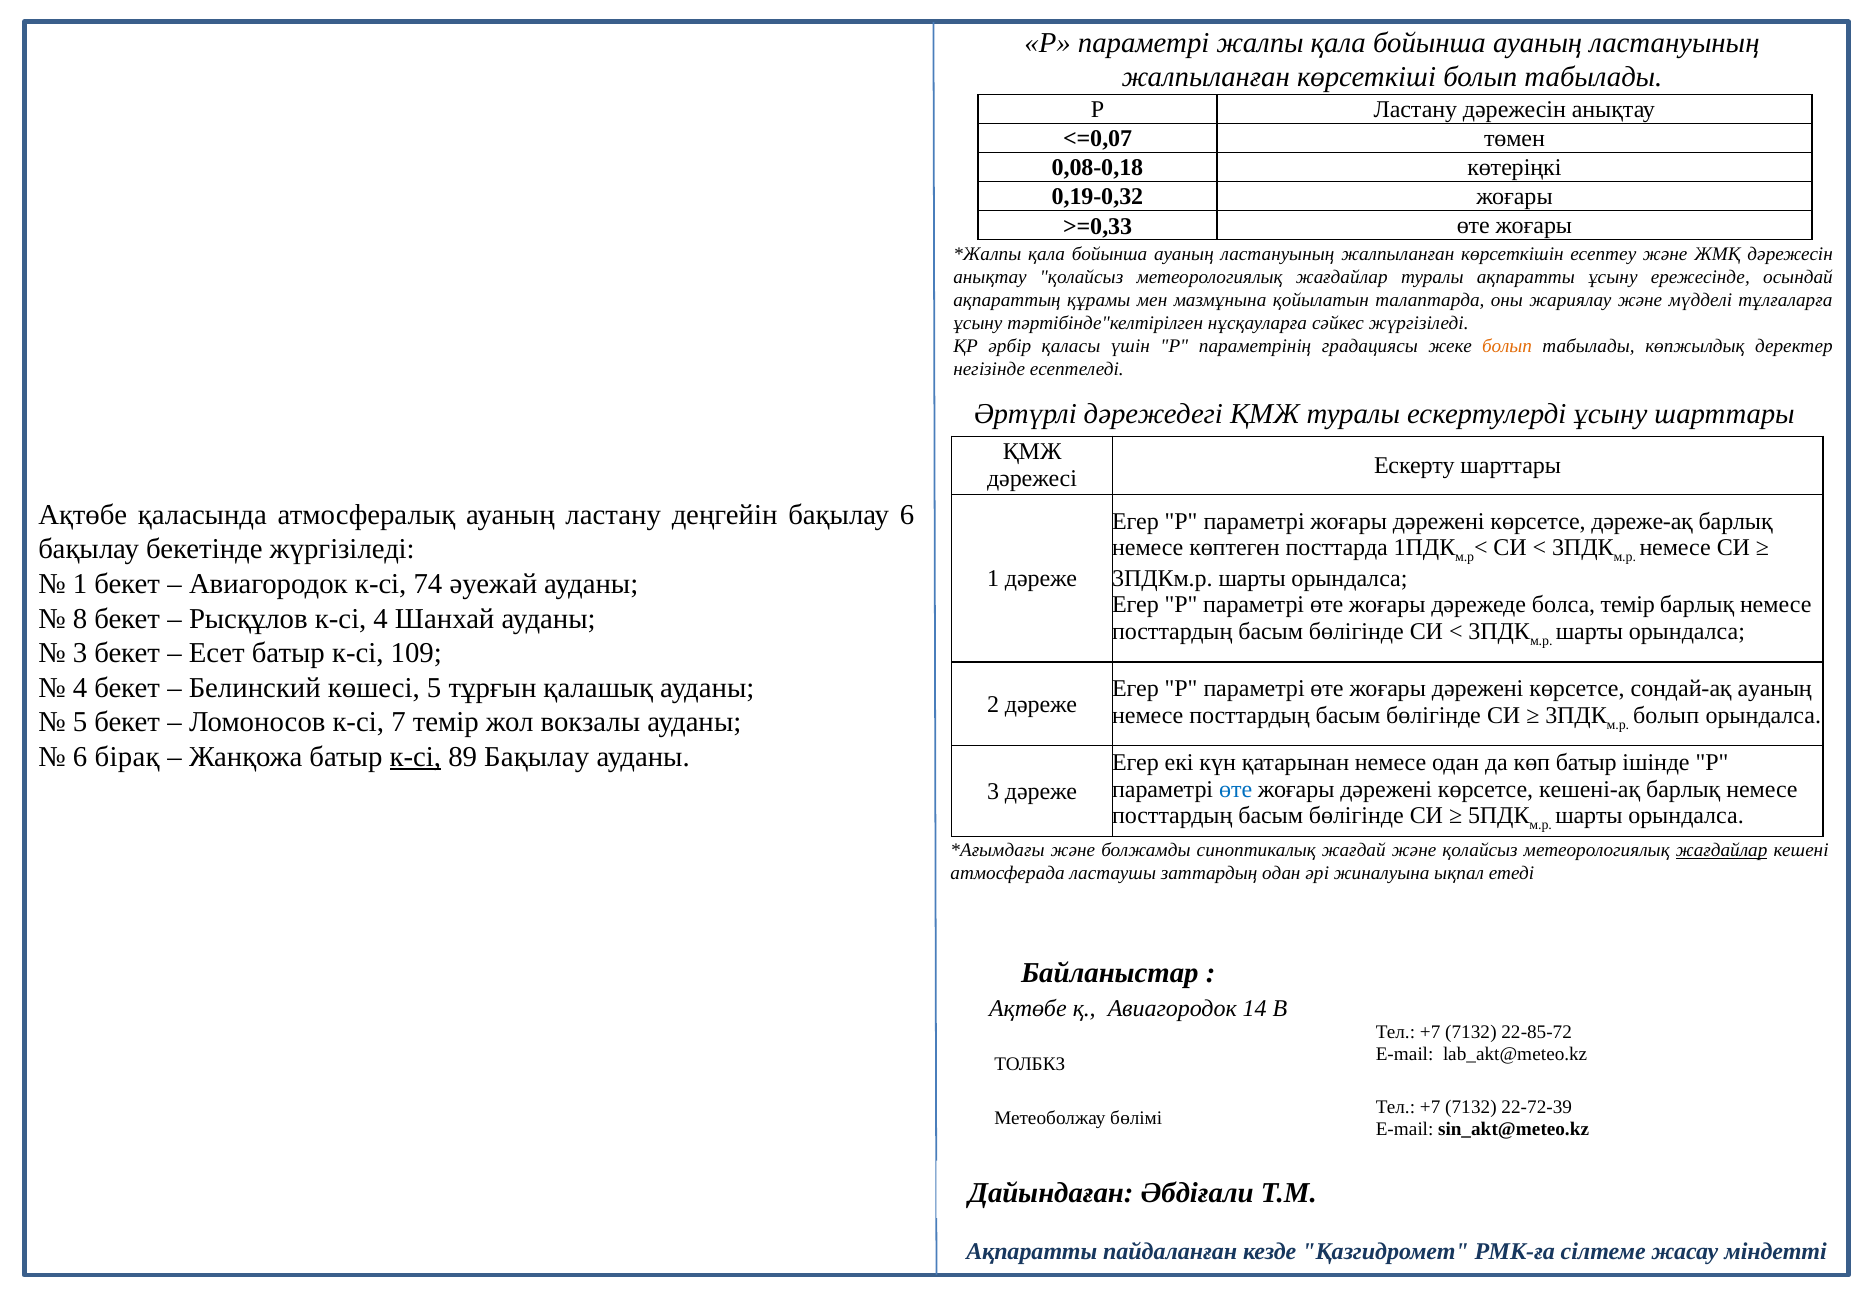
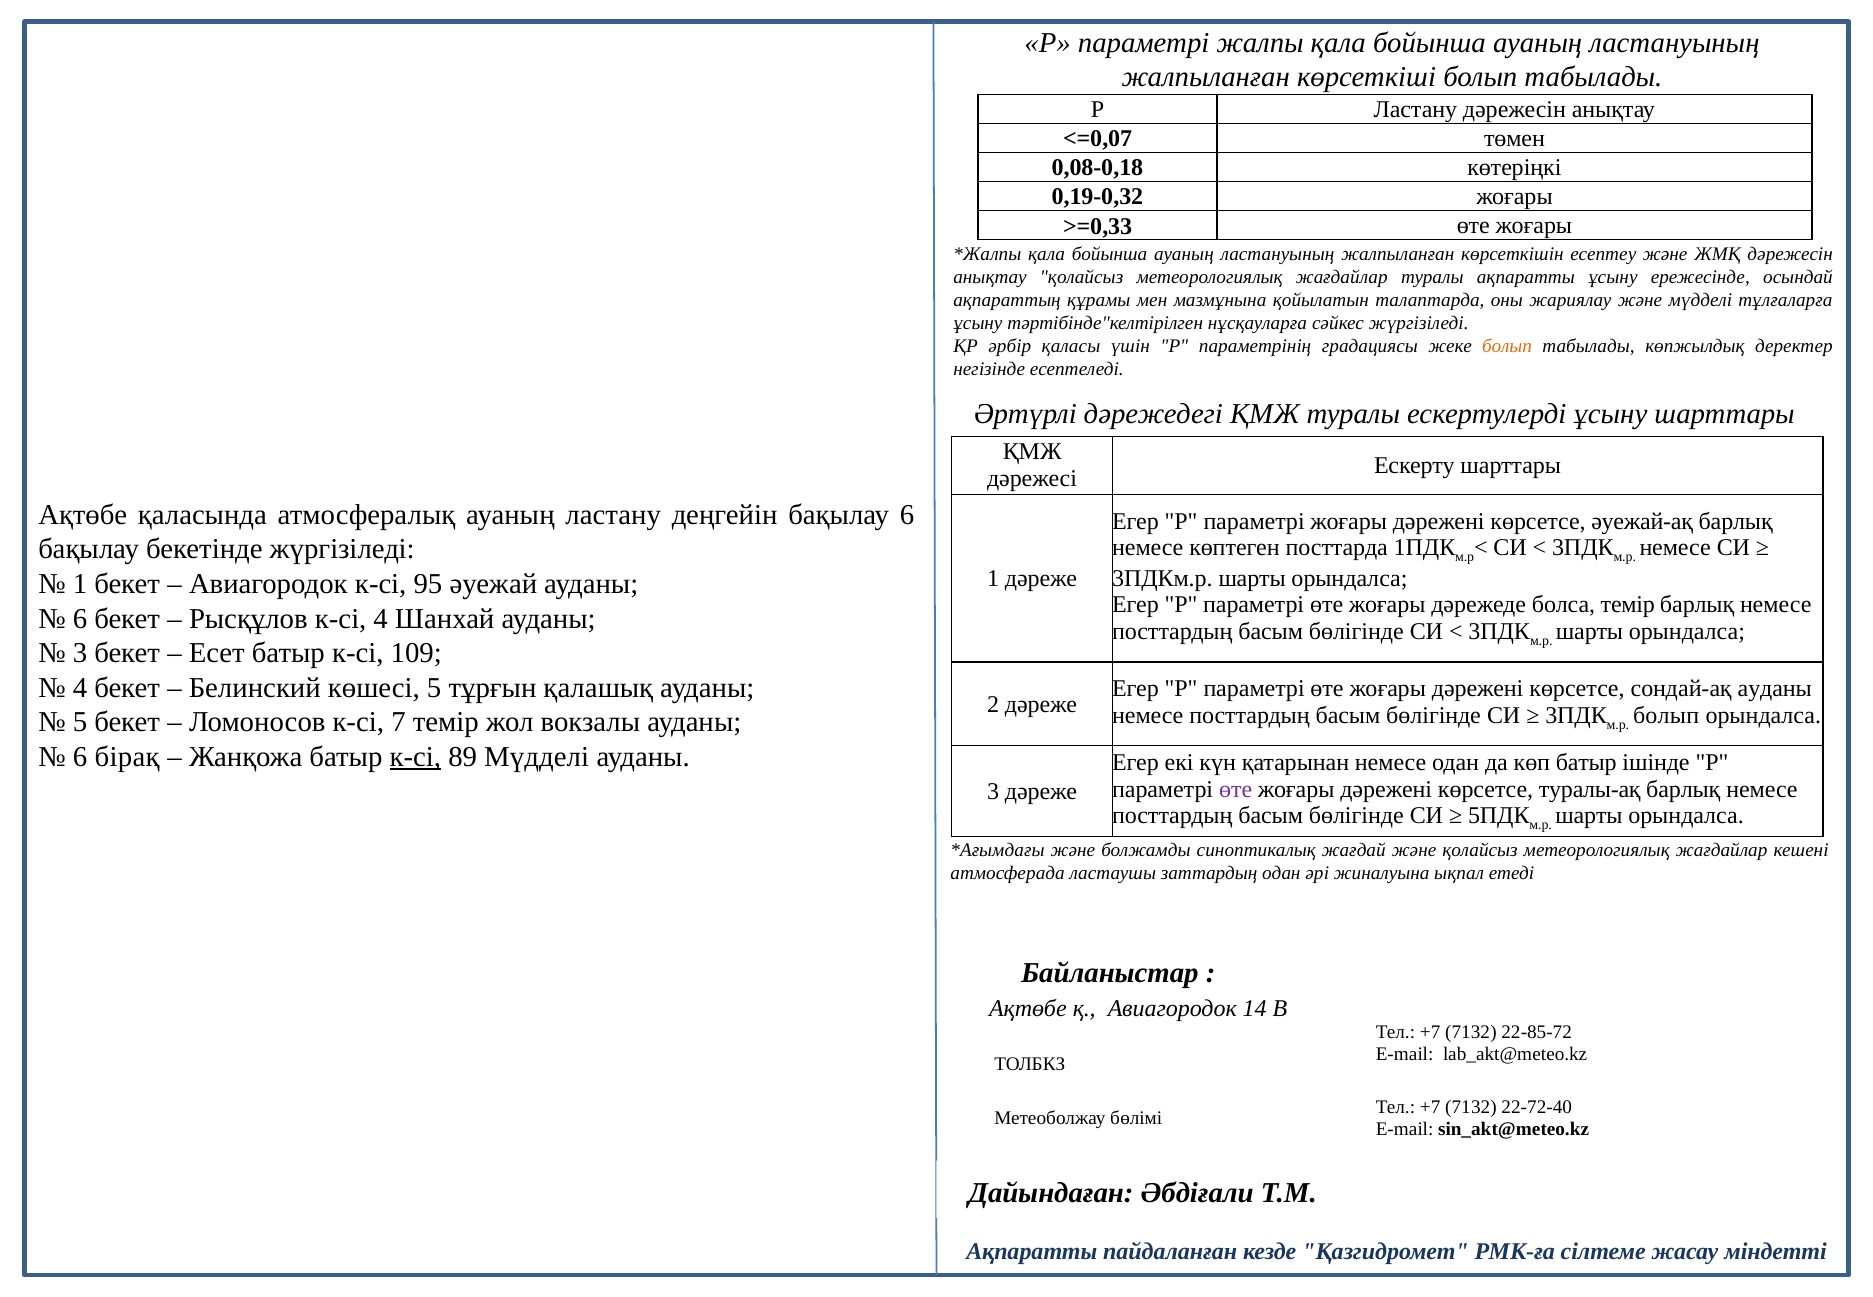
дәреже-ақ: дәреже-ақ -> әуежай-ақ (1642, 521)
74: 74 -> 95 (428, 584)
8: 8 -> 6 (80, 618)
сондай-ақ ауаның: ауаның -> ауданы (1775, 689)
89 Бақылау: Бақылау -> Мүдделі (537, 757)
өте colour: blue -> purple (1236, 789)
кешені-ақ: кешені-ақ -> туралы-ақ (1590, 789)
жағдайлар underline: present -> none (1722, 850)
22-72-39: 22-72-39 -> 22-72-40 (1537, 1107)
